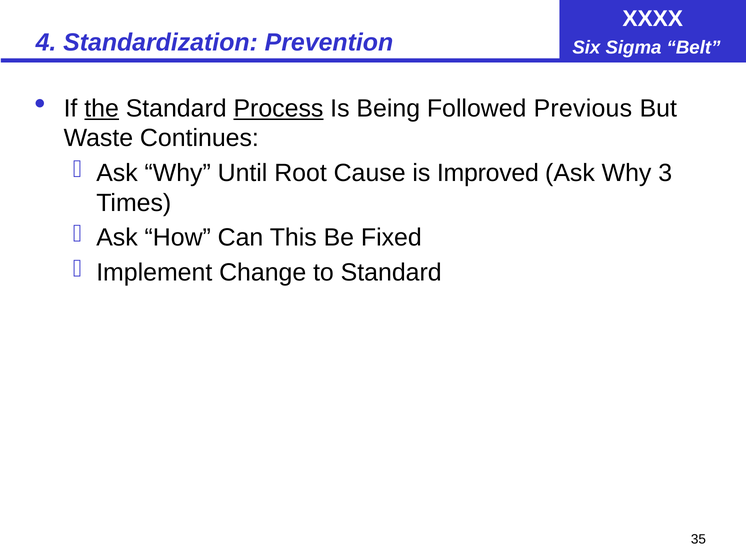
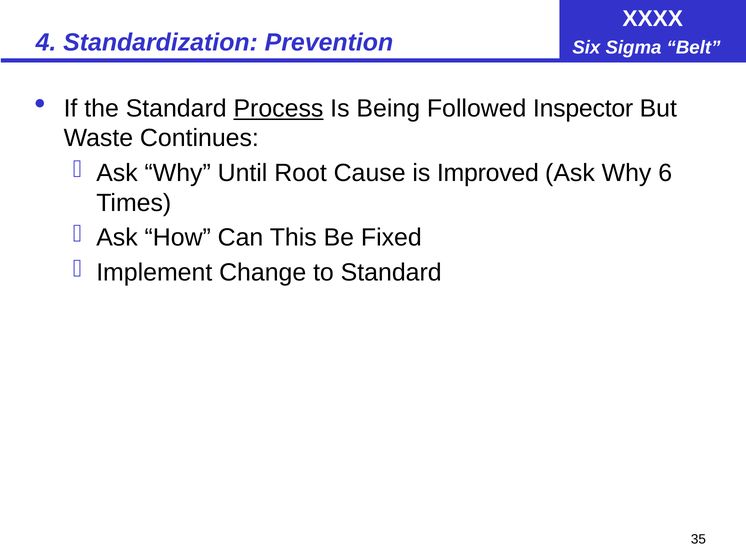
the underline: present -> none (102, 108)
Previous: Previous -> Inspector (583, 108)
3: 3 -> 6 (665, 173)
